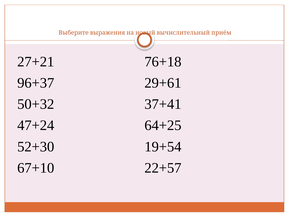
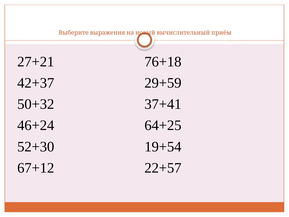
96+37: 96+37 -> 42+37 (36, 83)
29+61: 29+61 -> 29+59 (163, 83)
47+24: 47+24 -> 46+24 (36, 125)
67+10: 67+10 -> 67+12 (36, 168)
